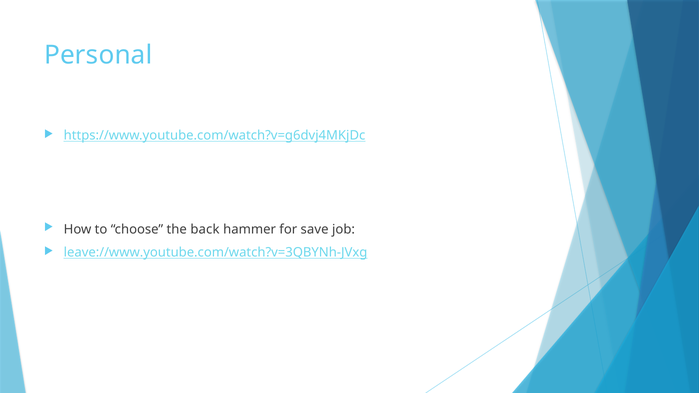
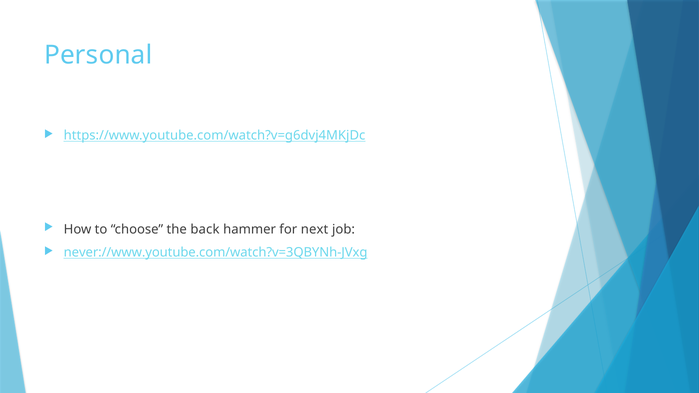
save: save -> next (315, 229)
leave://www.youtube.com/watch?v=3QBYNh-JVxg: leave://www.youtube.com/watch?v=3QBYNh-JVxg -> never://www.youtube.com/watch?v=3QBYNh-JVxg (216, 252)
